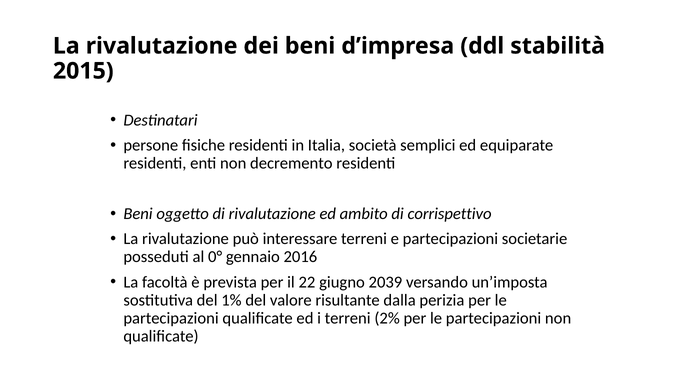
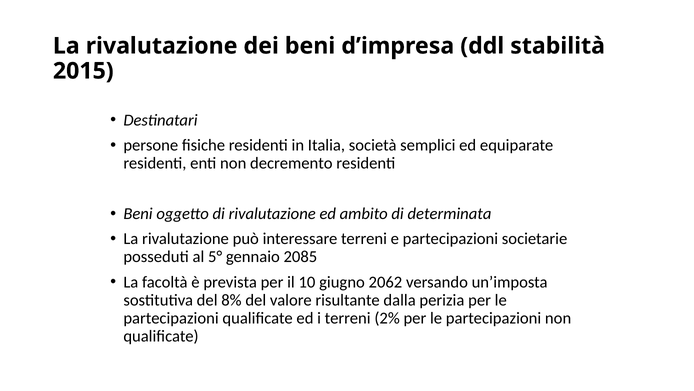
corrispettivo: corrispettivo -> determinata (450, 213)
0°: 0° -> 5° (215, 257)
2016: 2016 -> 2085 (300, 257)
22: 22 -> 10 (307, 282)
2039: 2039 -> 2062 (385, 282)
1%: 1% -> 8% (231, 300)
